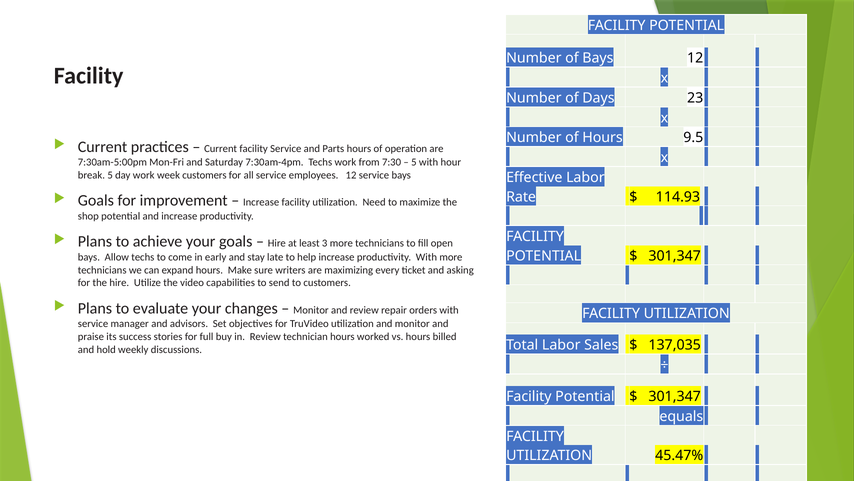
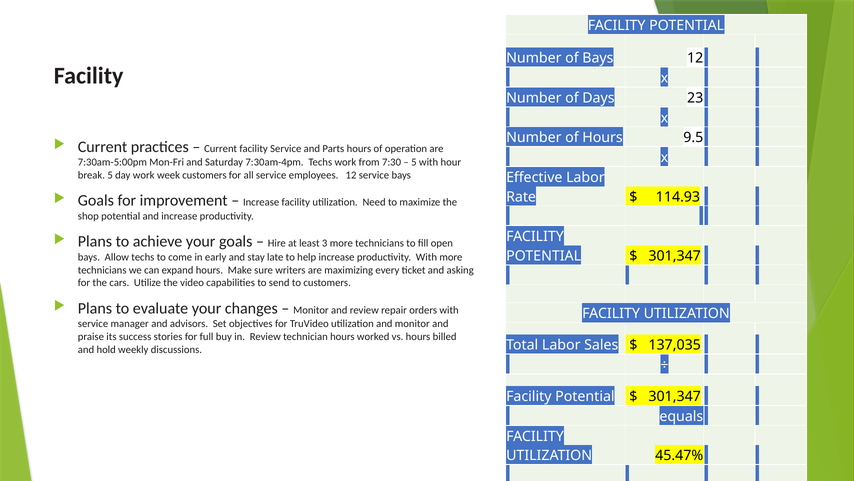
the hire: hire -> cars (119, 283)
